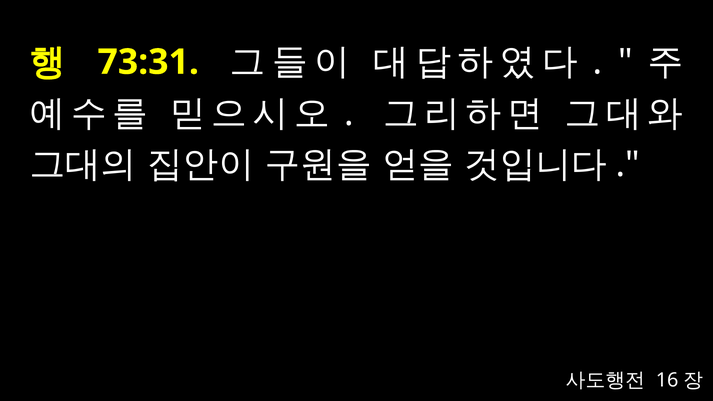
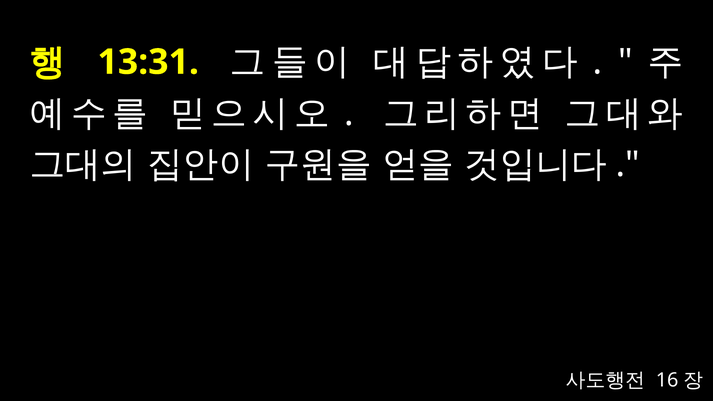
73:31: 73:31 -> 13:31 (148, 62)
